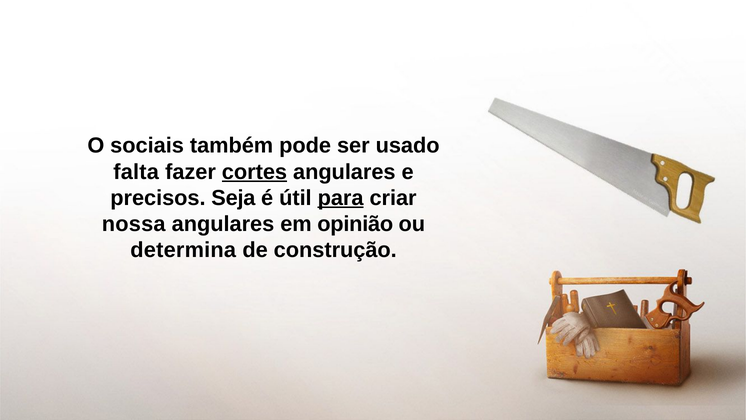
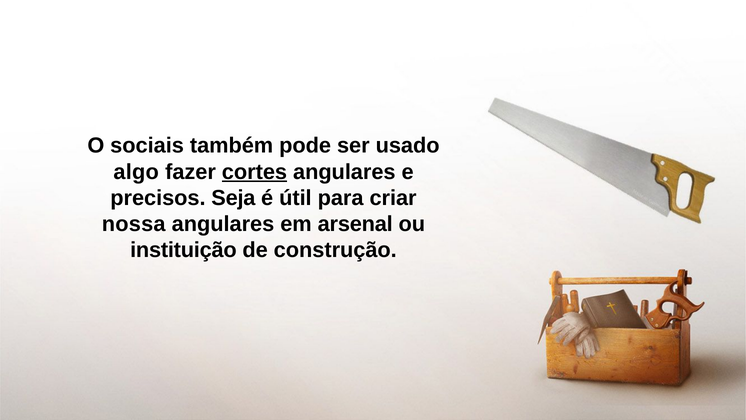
falta: falta -> algo (136, 172)
para underline: present -> none (341, 198)
opinião: opinião -> arsenal (355, 224)
determina: determina -> instituição (183, 250)
